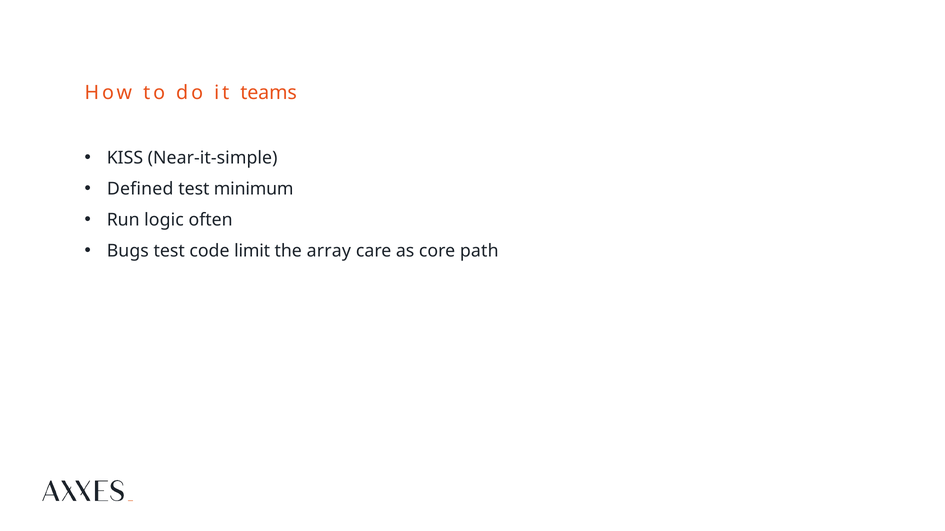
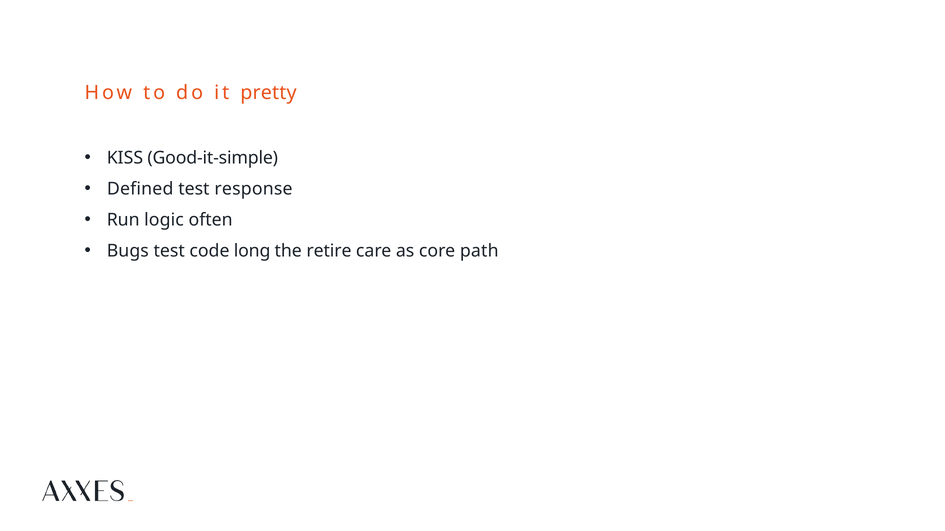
teams: teams -> pretty (268, 93)
Near-it-simple: Near-it-simple -> Good-it-simple (213, 158)
minimum: minimum -> response (254, 189)
limit: limit -> long (252, 251)
array: array -> retire (329, 251)
